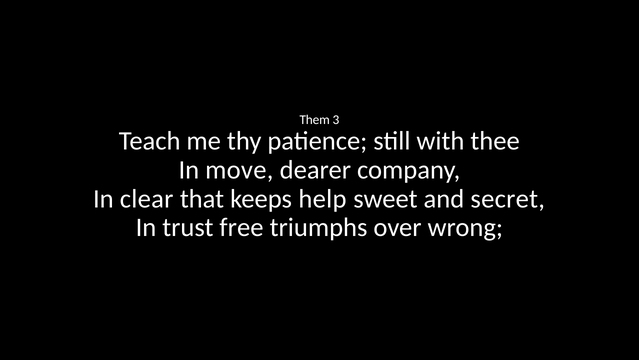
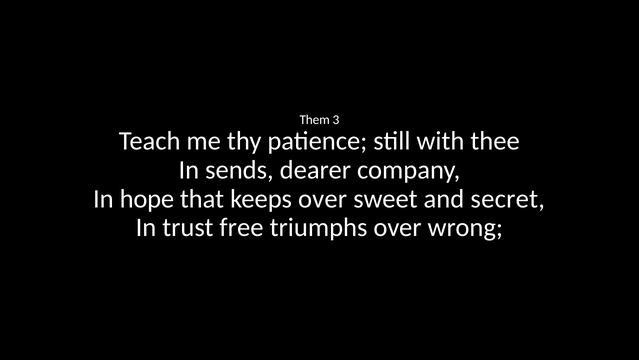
move: move -> sends (239, 170)
clear: clear -> hope (147, 198)
keeps help: help -> over (323, 198)
